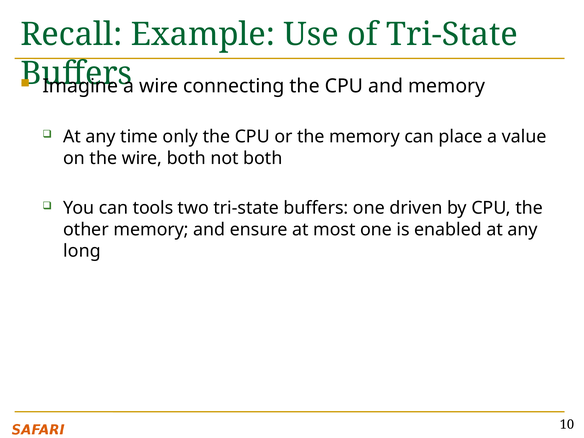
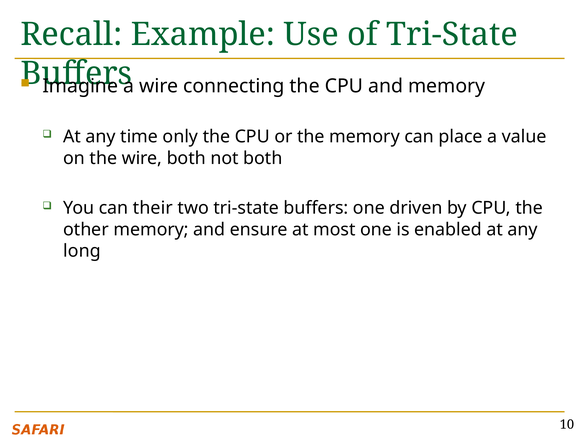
tools: tools -> their (153, 208)
